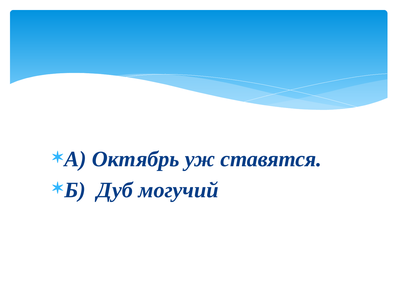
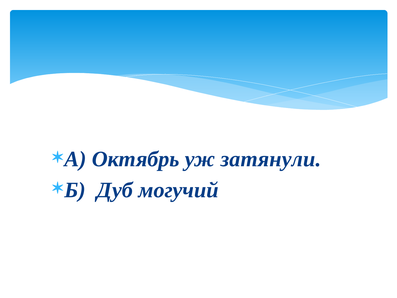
ставятся: ставятся -> затянули (271, 159)
